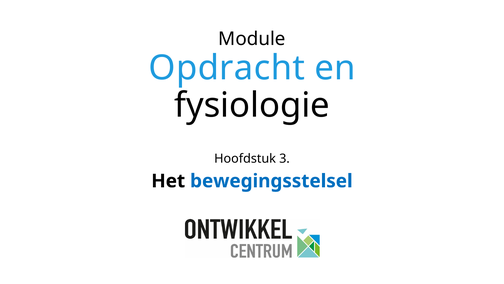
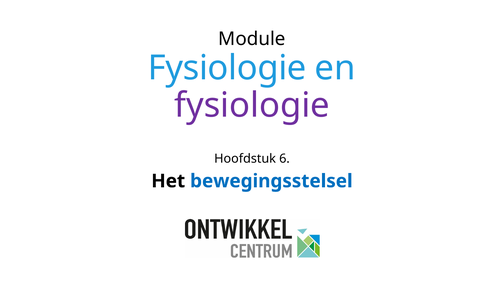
Opdracht: Opdracht -> Fysiologie (227, 68)
fysiologie colour: black -> purple (252, 105)
3: 3 -> 6 (284, 159)
